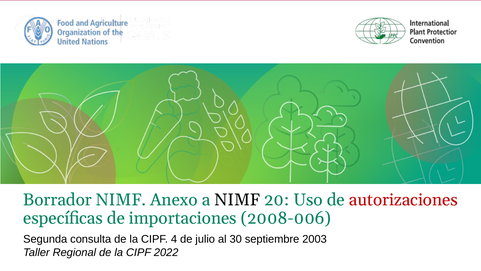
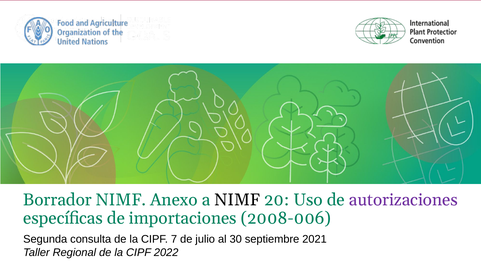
autorizaciones colour: red -> purple (403, 199)
4: 4 -> 7 (174, 239)
2003: 2003 -> 2021 (315, 239)
